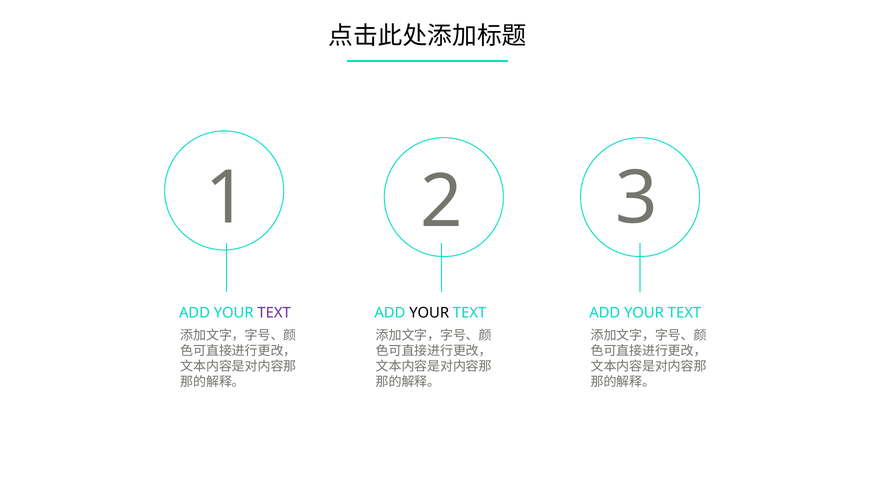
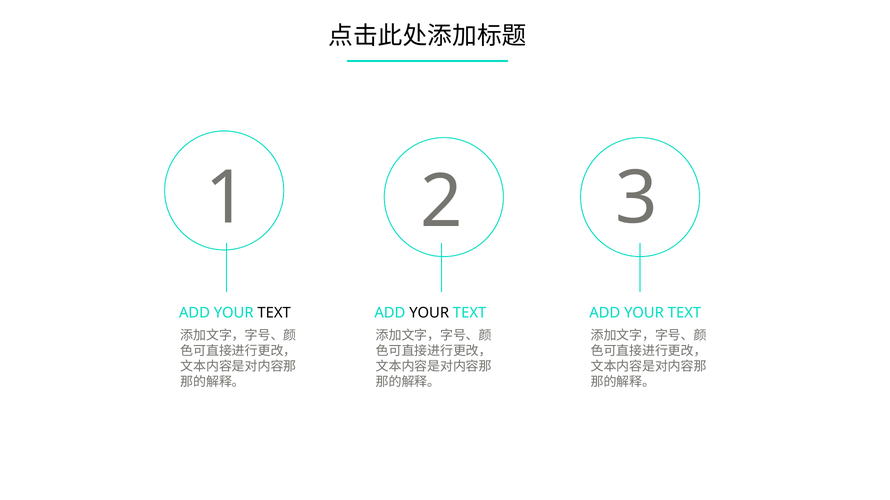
TEXT colour: purple -> black (274, 313)
